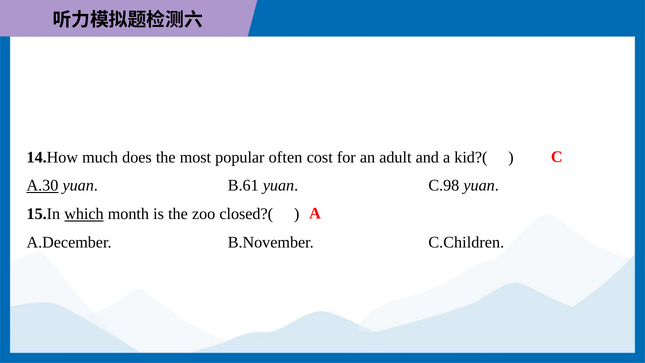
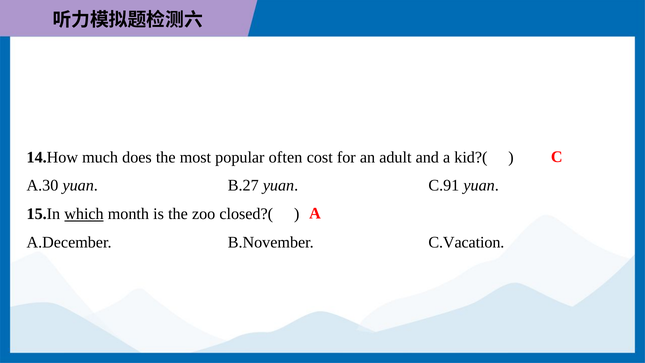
A.30 underline: present -> none (42, 185)
B.61: B.61 -> B.27 (243, 185)
C.98: C.98 -> C.91 (444, 185)
C.Children: C.Children -> C.Vacation (466, 242)
